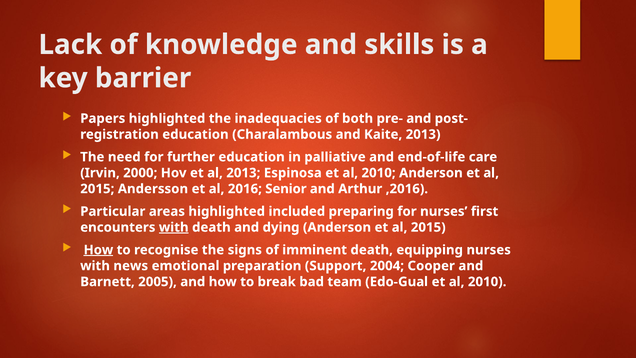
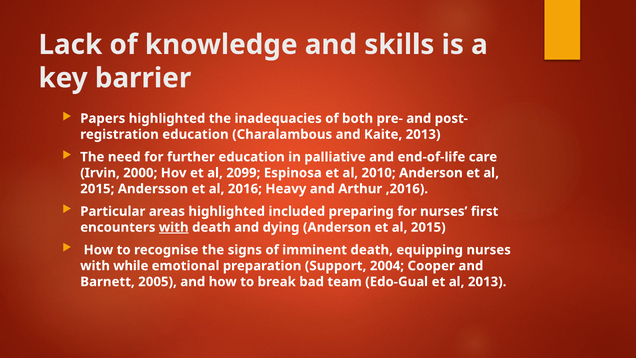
al 2013: 2013 -> 2099 (243, 173)
Senior: Senior -> Heavy (286, 189)
How underline: present -> none (98, 250)
news: news -> while (131, 266)
Edo-Gual et al 2010: 2010 -> 2013 (487, 282)
